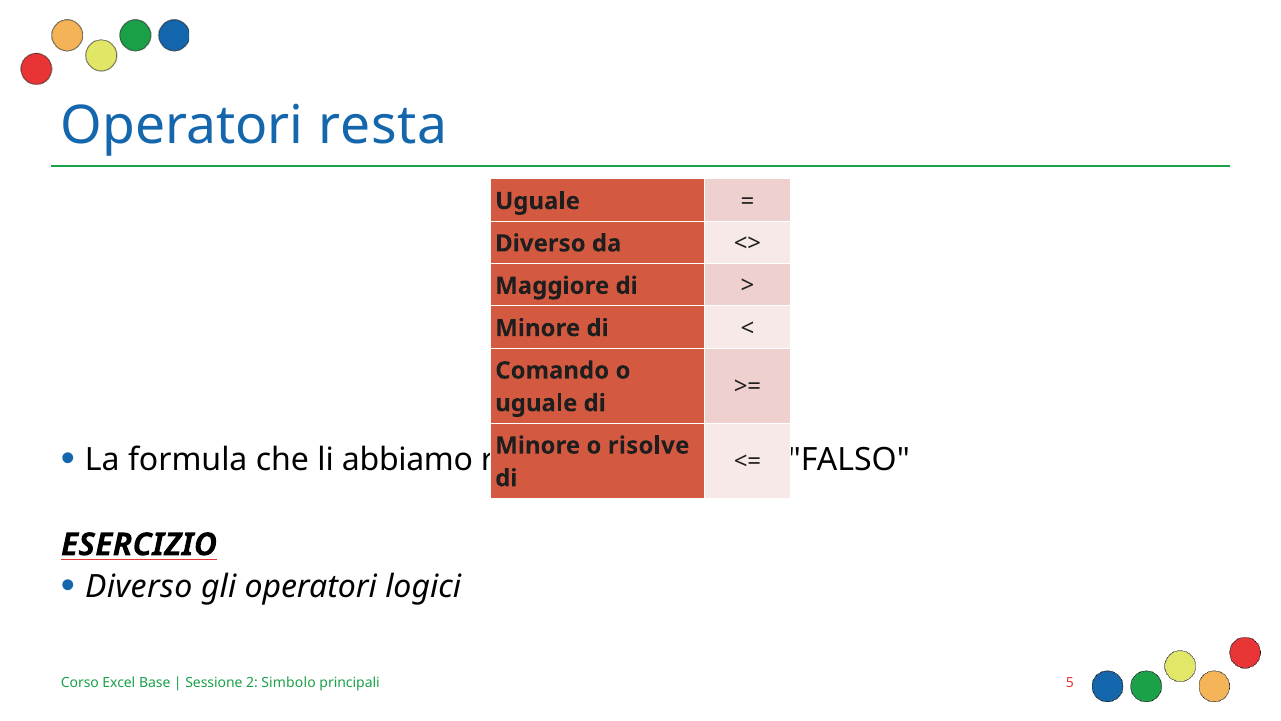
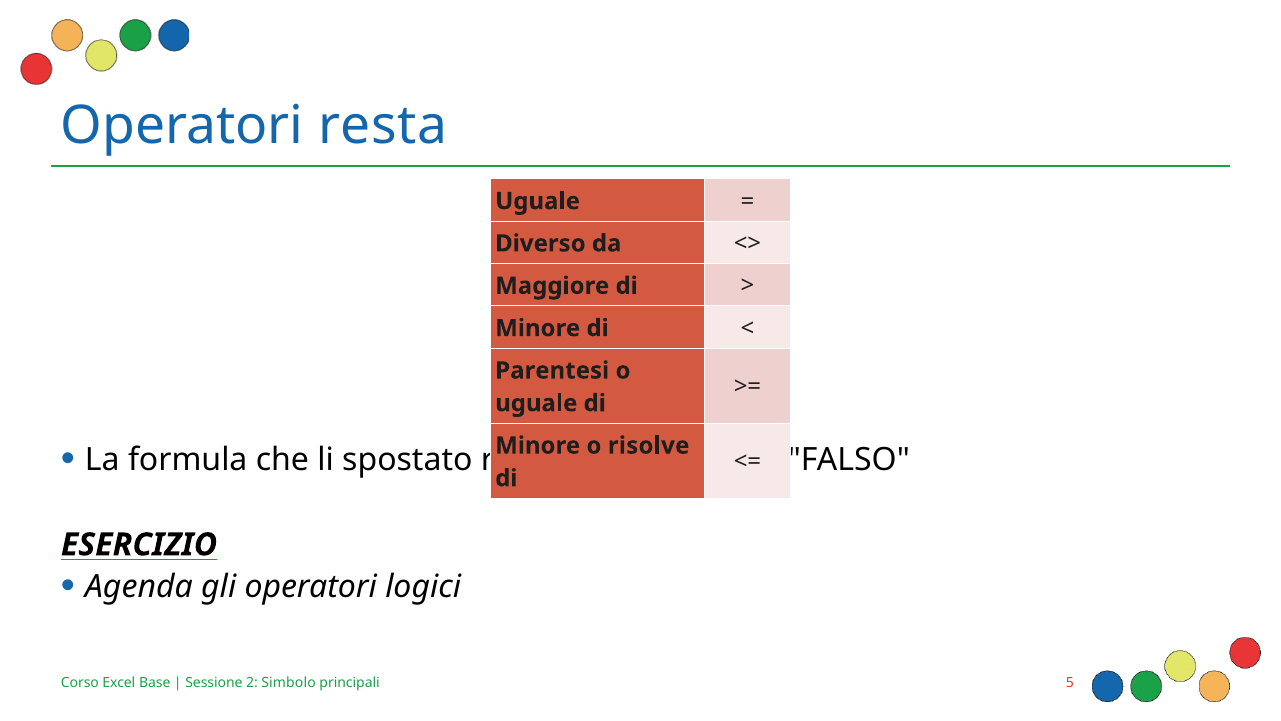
Comando: Comando -> Parentesi (552, 370)
abbiamo: abbiamo -> spostato (407, 460)
Diverso: Diverso -> Agenda (139, 587)
